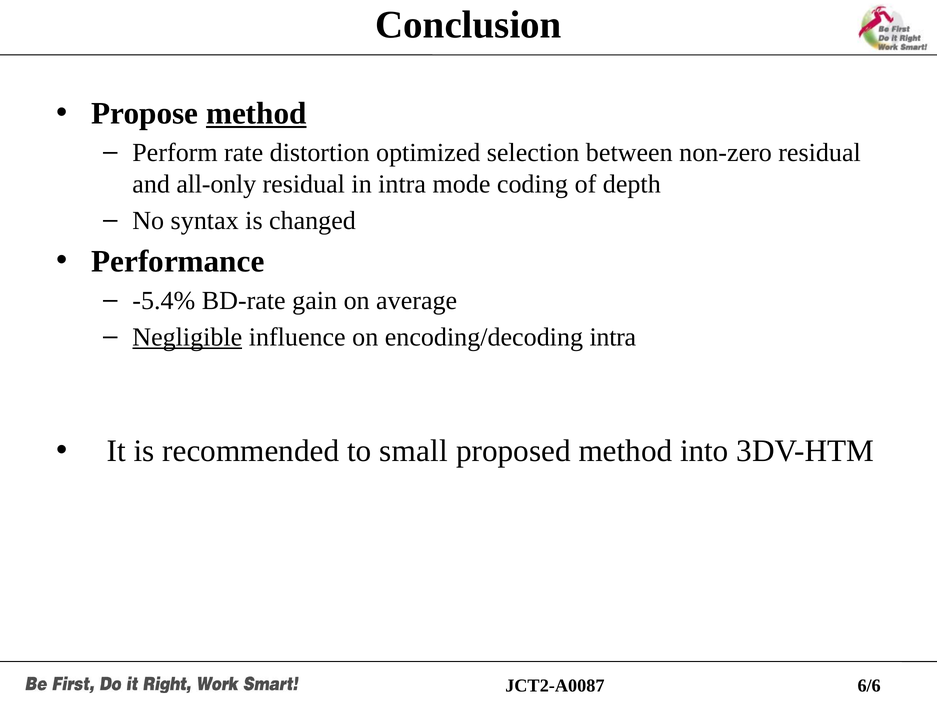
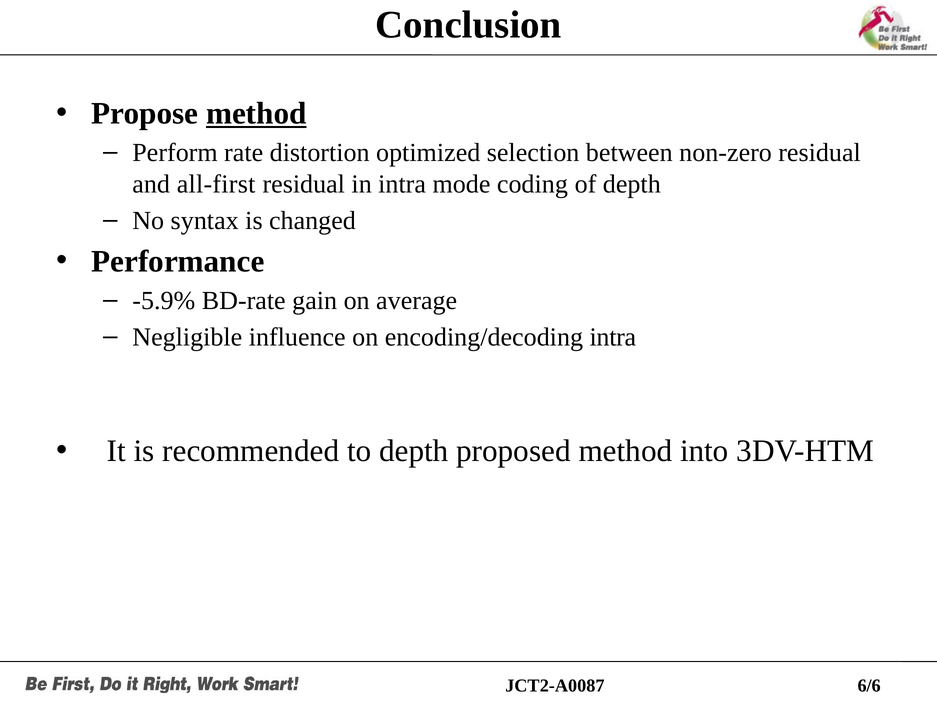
all-only: all-only -> all-first (216, 184)
-5.4%: -5.4% -> -5.9% (164, 301)
Negligible underline: present -> none (187, 337)
to small: small -> depth (414, 451)
